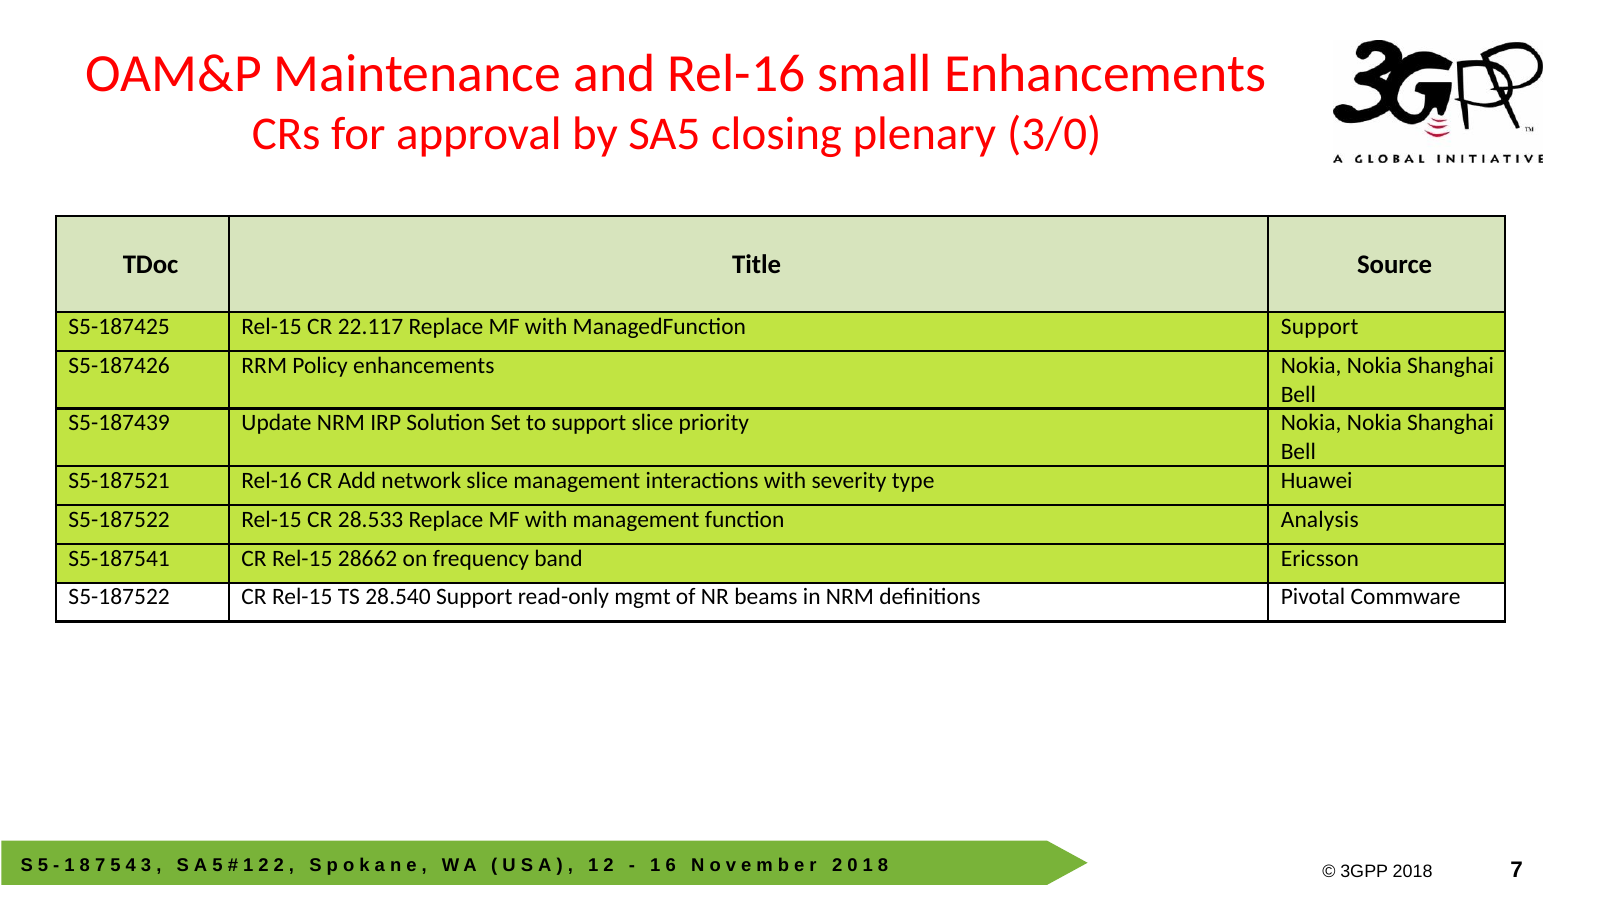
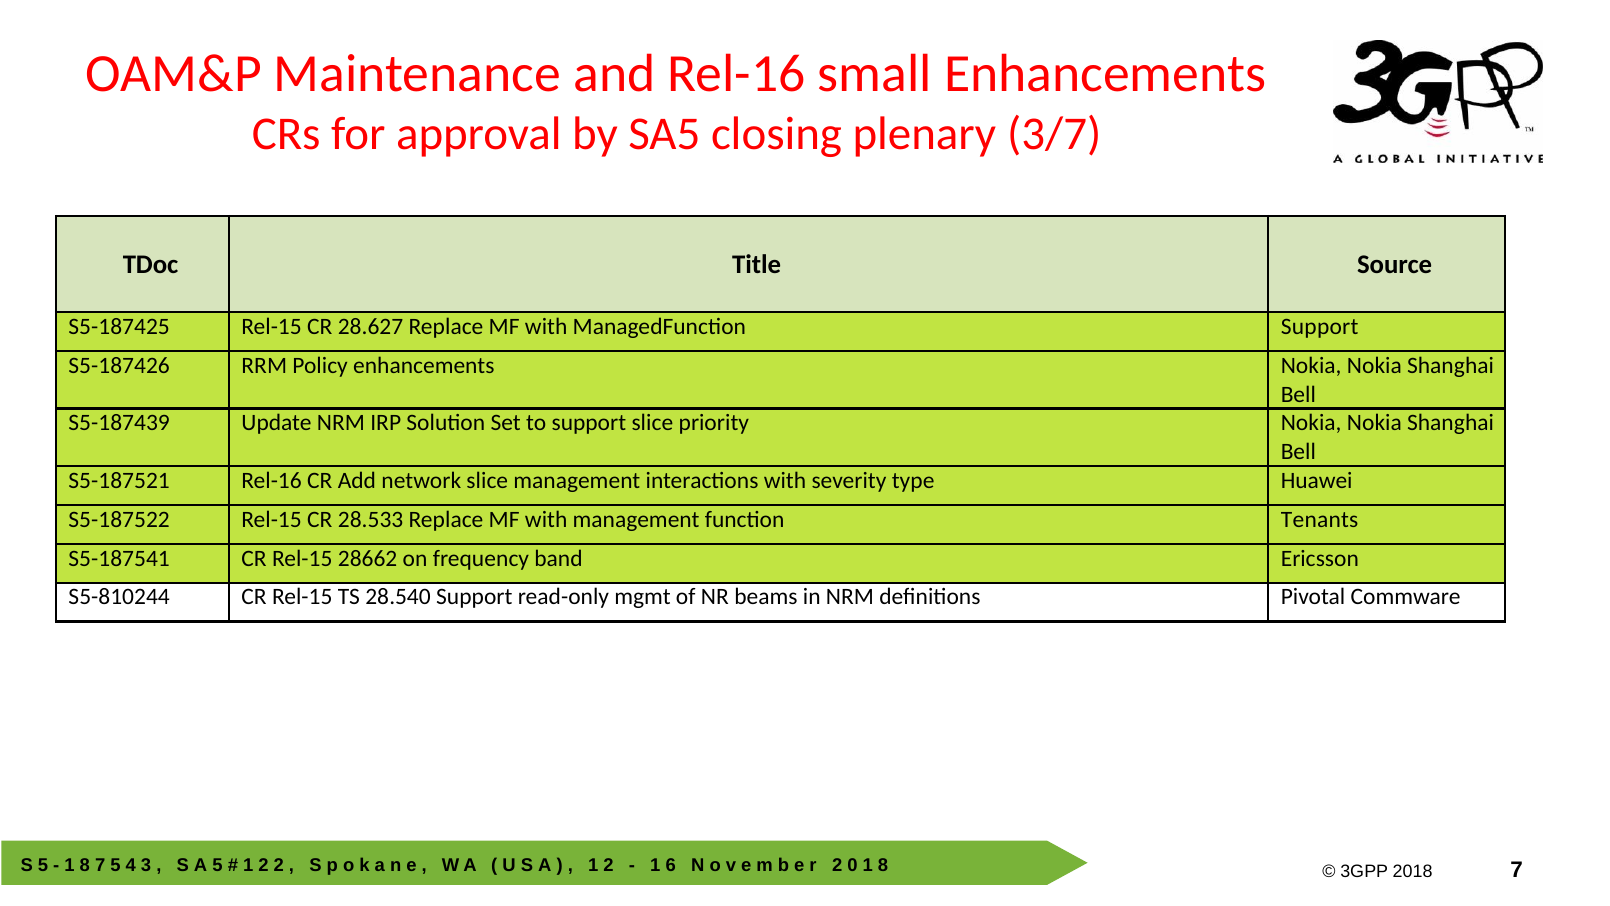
3/0: 3/0 -> 3/7 (1054, 134)
22.117: 22.117 -> 28.627 (371, 327)
Analysis: Analysis -> Tenants (1320, 519)
S5-187522: S5-187522 -> S5-810244 (119, 597)
